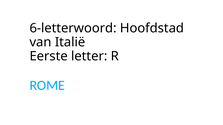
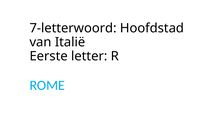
6-letterwoord: 6-letterwoord -> 7-letterwoord (73, 28)
